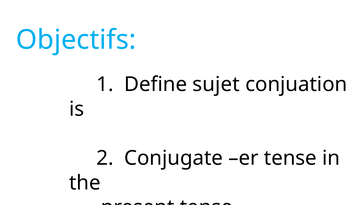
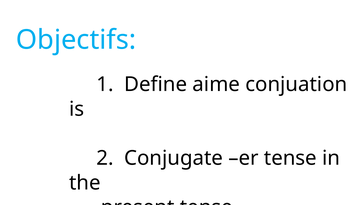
sujet: sujet -> aime (216, 84)
